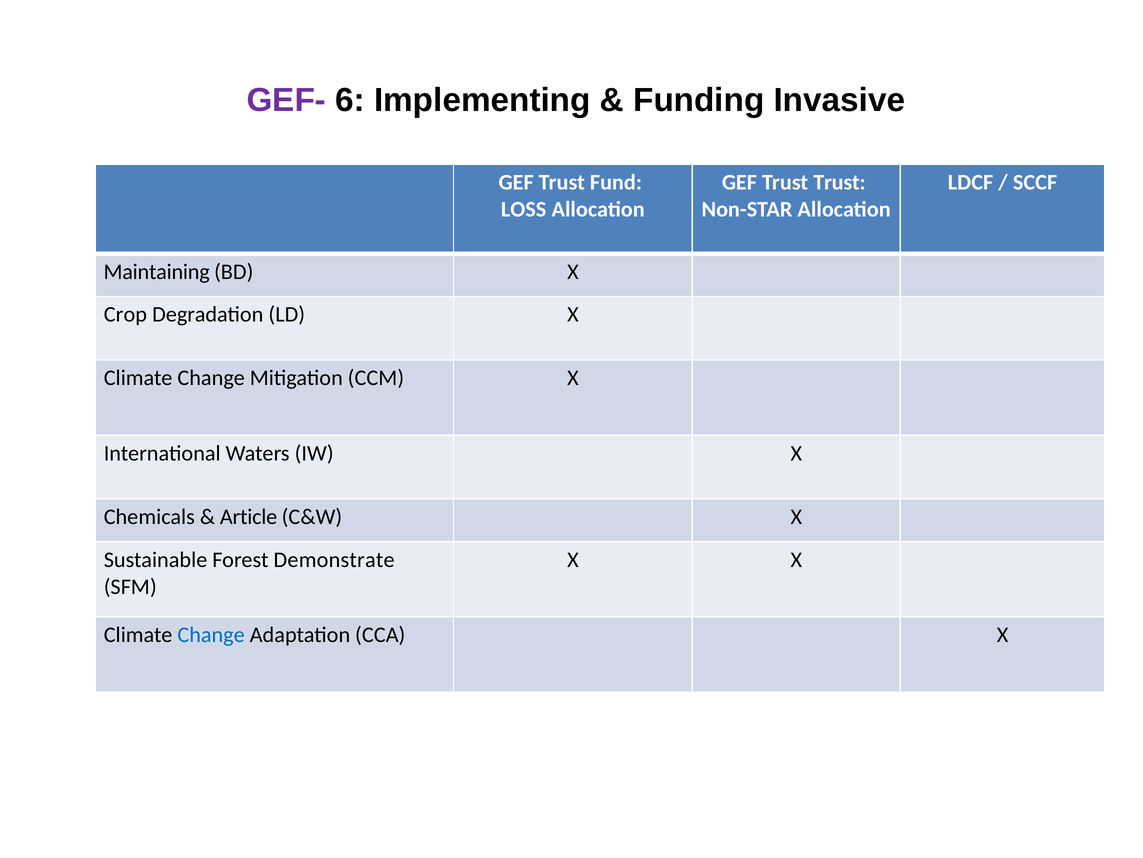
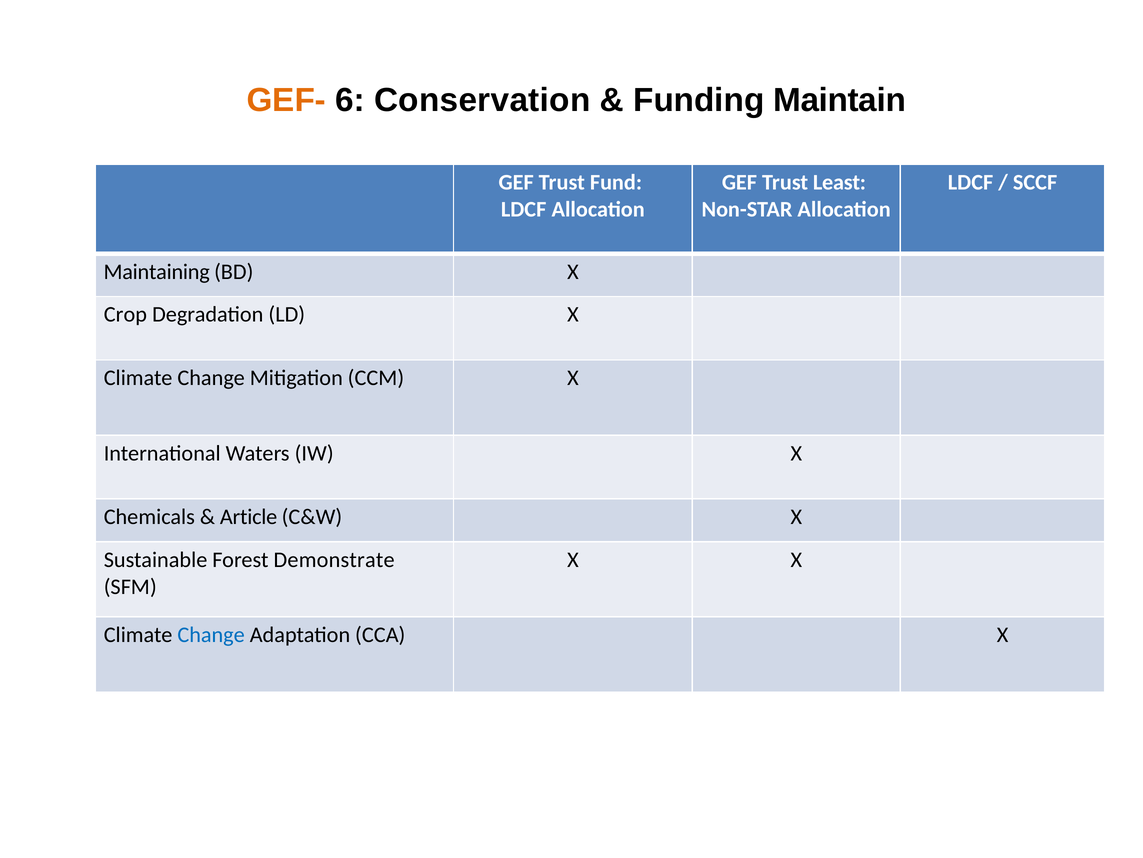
GEF- colour: purple -> orange (286, 100)
Implementing: Implementing -> Conservation (482, 100)
Invasive: Invasive -> Maintain (840, 100)
Trust Trust: Trust -> Least (839, 182)
LOSS: LOSS -> LDCF (524, 209)
